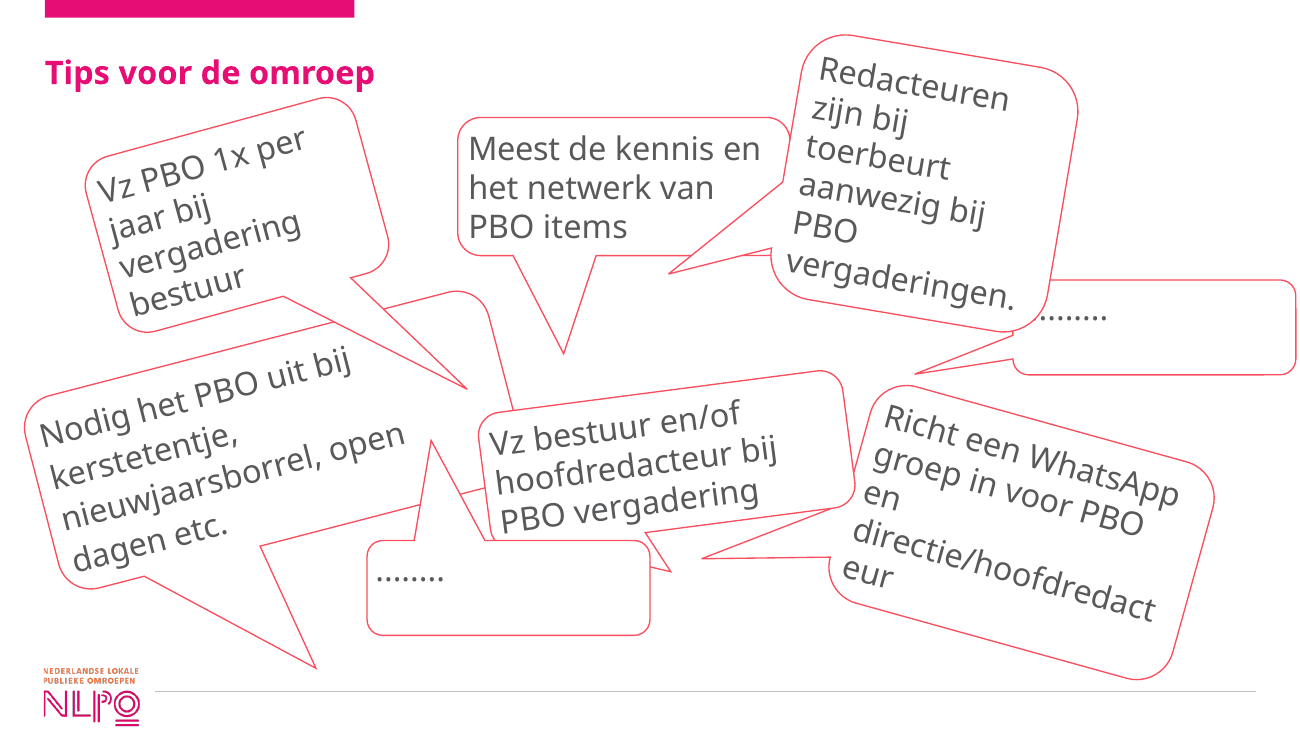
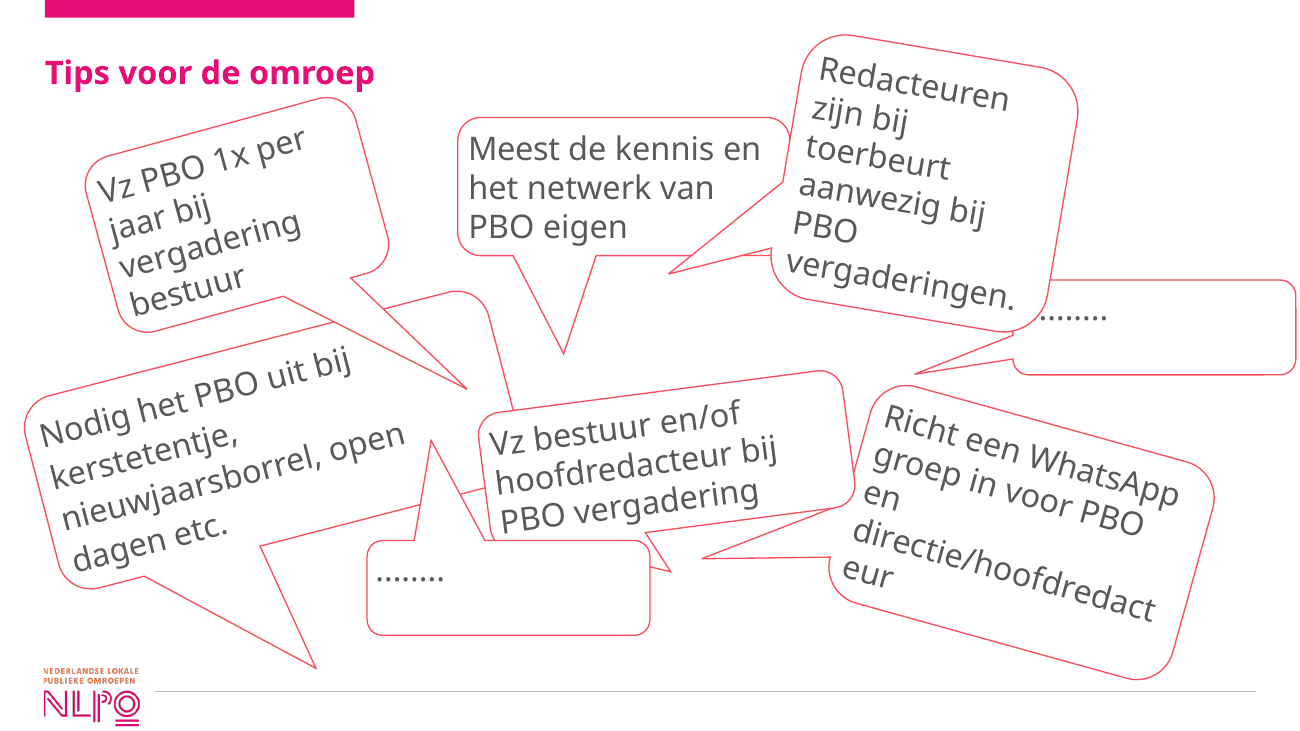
items: items -> eigen (585, 228)
